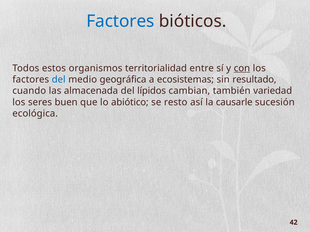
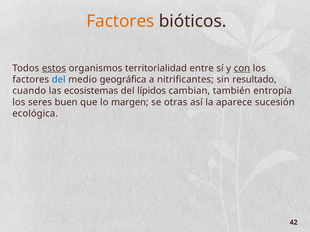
Factores colour: blue -> orange (120, 21)
estos underline: none -> present (54, 68)
ecosistemas: ecosistemas -> nitrificantes (185, 80)
almacenada: almacenada -> ecosistemas (91, 91)
variedad: variedad -> entropía (273, 91)
abiótico: abiótico -> margen (130, 102)
resto: resto -> otras (176, 102)
causarle: causarle -> aparece (234, 102)
